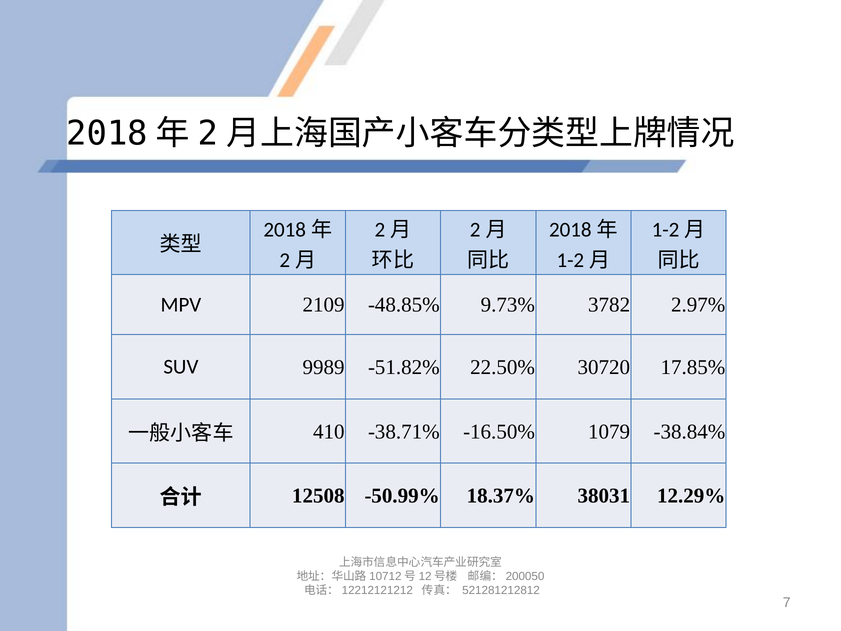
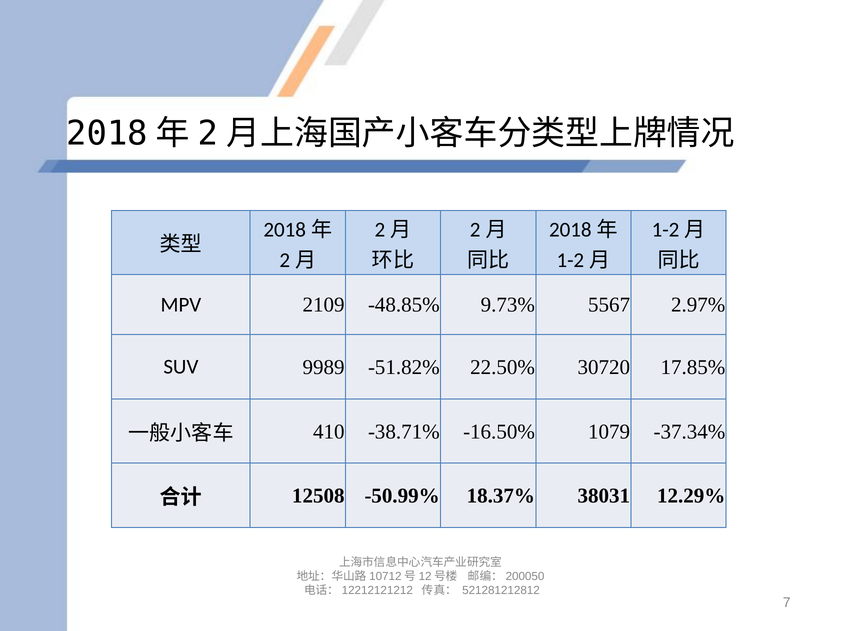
3782: 3782 -> 5567 (609, 305)
-38.84%: -38.84% -> -37.34% (689, 431)
